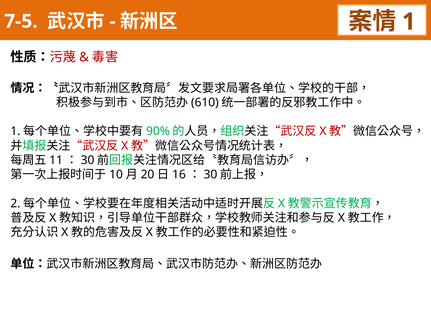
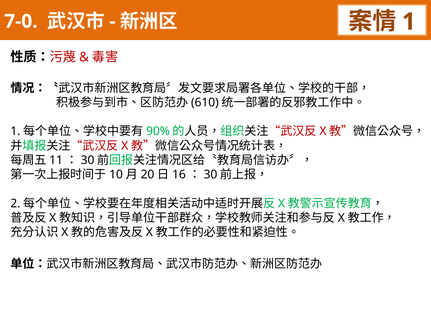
7-5: 7-5 -> 7-0 (21, 21)
